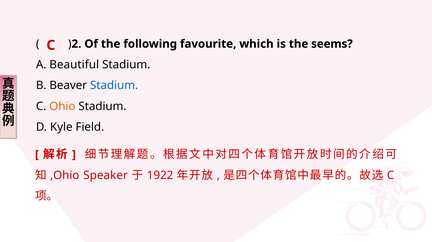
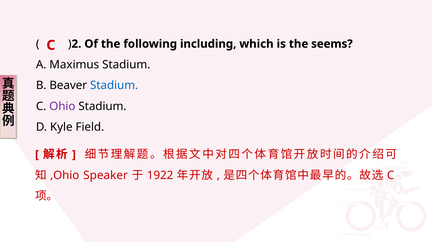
favourite: favourite -> including (208, 44)
Beautiful: Beautiful -> Maximus (74, 65)
Ohio colour: orange -> purple (62, 106)
